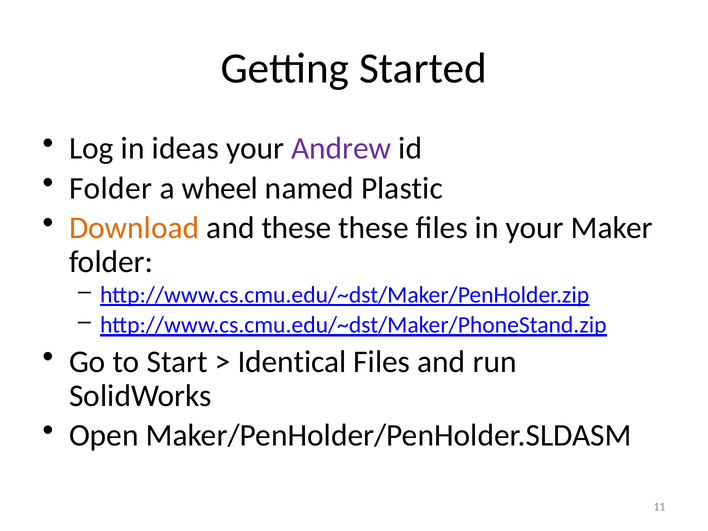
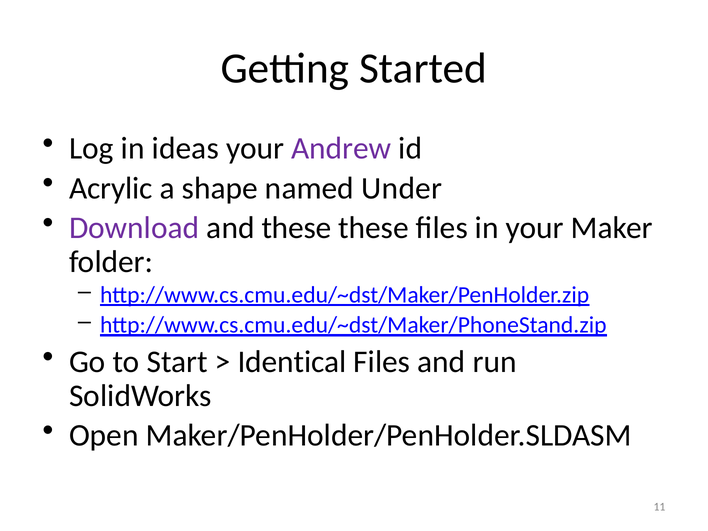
Folder: Folder -> Acrylic (111, 188)
wheel: wheel -> shape (220, 188)
Plastic: Plastic -> Under (402, 188)
Download colour: orange -> purple (134, 228)
